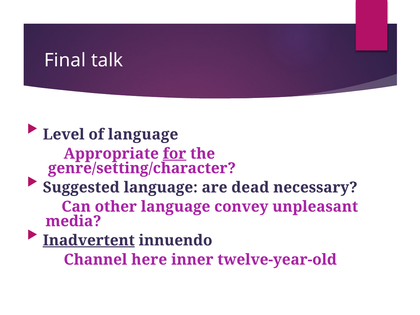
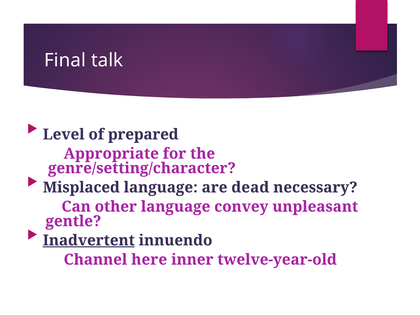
of language: language -> prepared (143, 134)
for underline: present -> none (175, 154)
Suggested: Suggested -> Misplaced (81, 187)
media: media -> gentle (73, 221)
